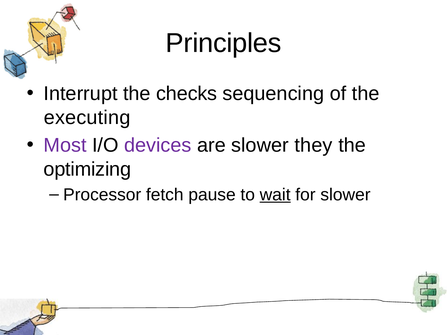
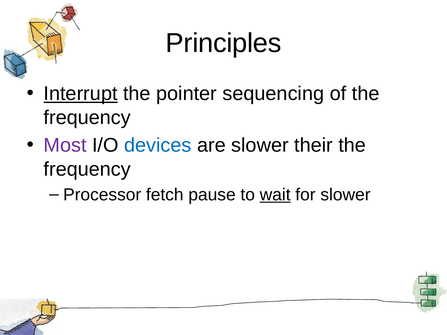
Interrupt underline: none -> present (81, 94)
checks: checks -> pointer (187, 94)
executing: executing -> frequency (87, 118)
devices colour: purple -> blue (158, 145)
they: they -> their (314, 145)
optimizing: optimizing -> frequency (87, 169)
